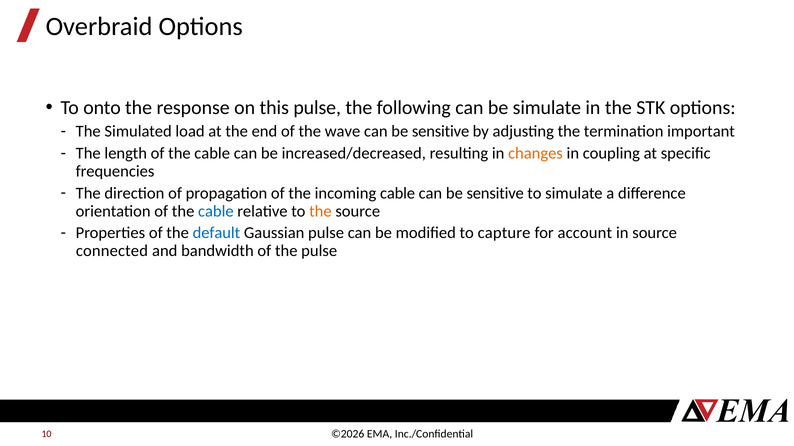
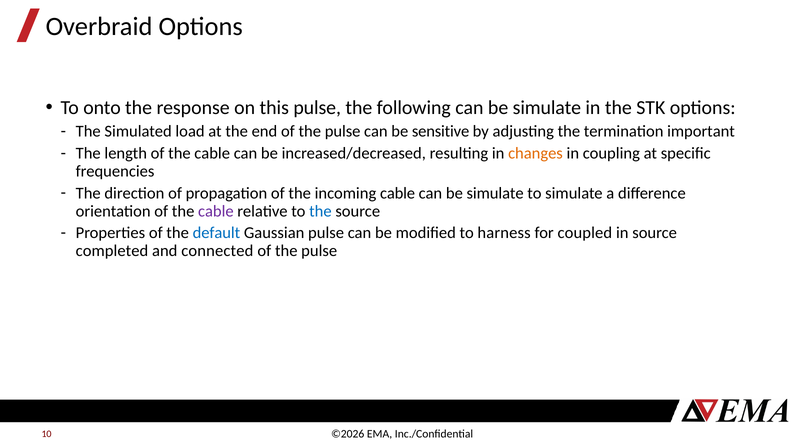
end of the wave: wave -> pulse (343, 132)
sensitive: sensitive -> simulate (495, 194)
cable colour: blue -> purple (216, 211)
the colour: orange -> blue (320, 211)
capture: capture -> harness (504, 233)
account: account -> coupled (585, 233)
connected: connected -> completed (112, 251)
bandwidth: bandwidth -> connected (217, 251)
